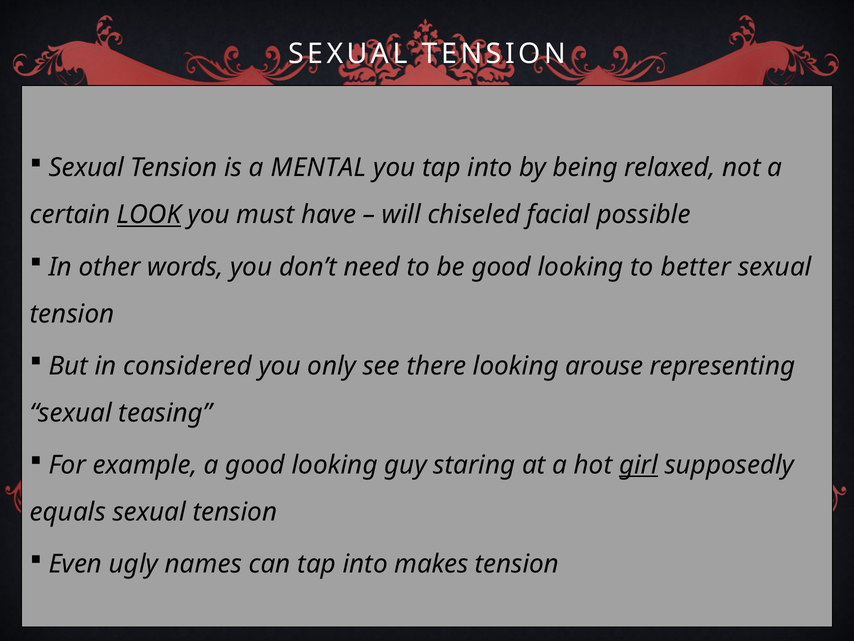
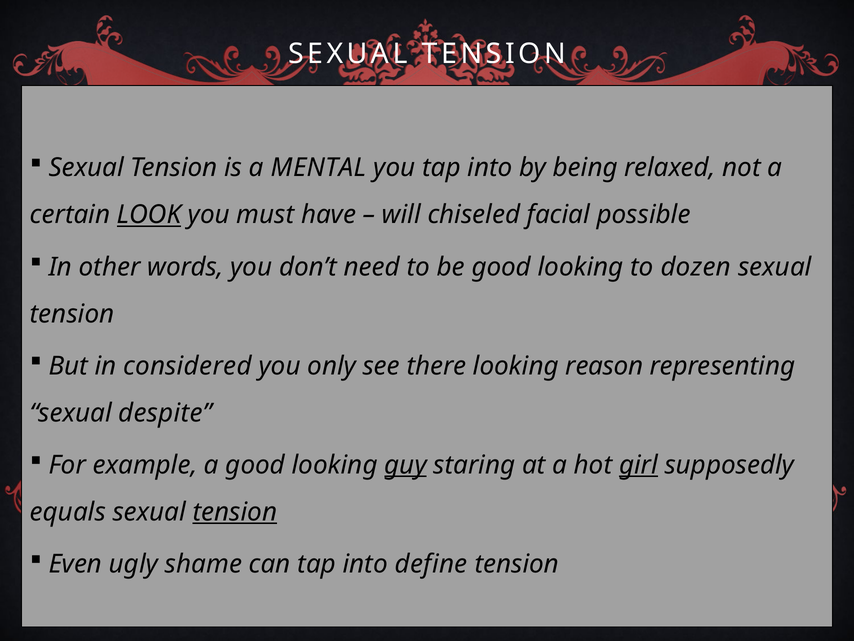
better: better -> dozen (696, 267)
arouse: arouse -> reason (604, 366)
teasing: teasing -> despite (165, 413)
guy underline: none -> present (406, 465)
tension underline: none -> present (235, 512)
names: names -> shame (203, 564)
makes: makes -> define (431, 564)
